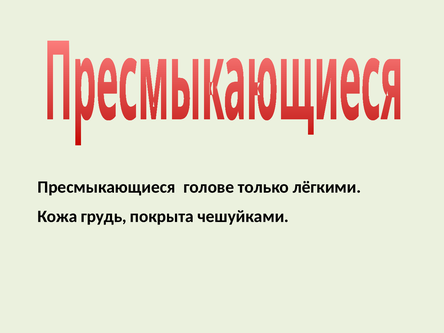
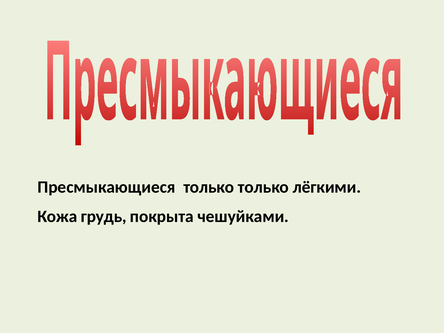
Пресмыкающиеся голове: голове -> только (209, 187)
